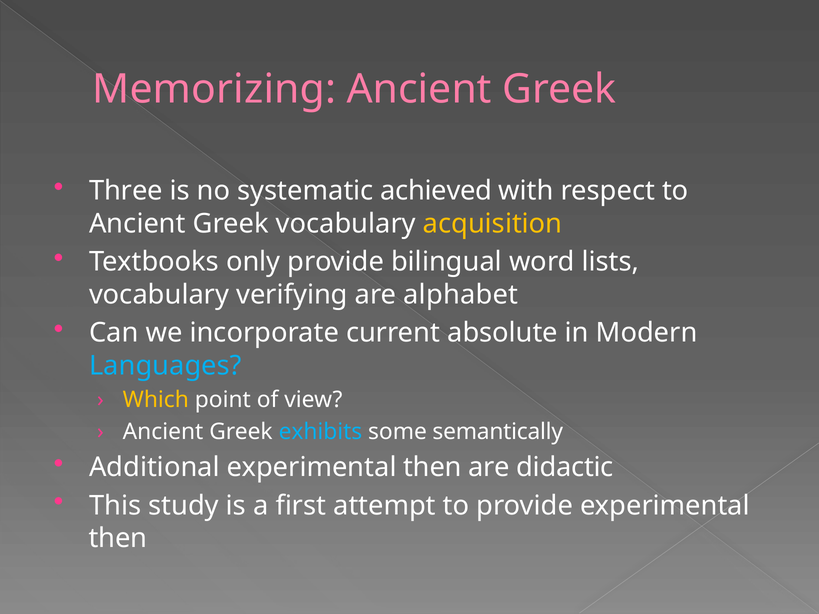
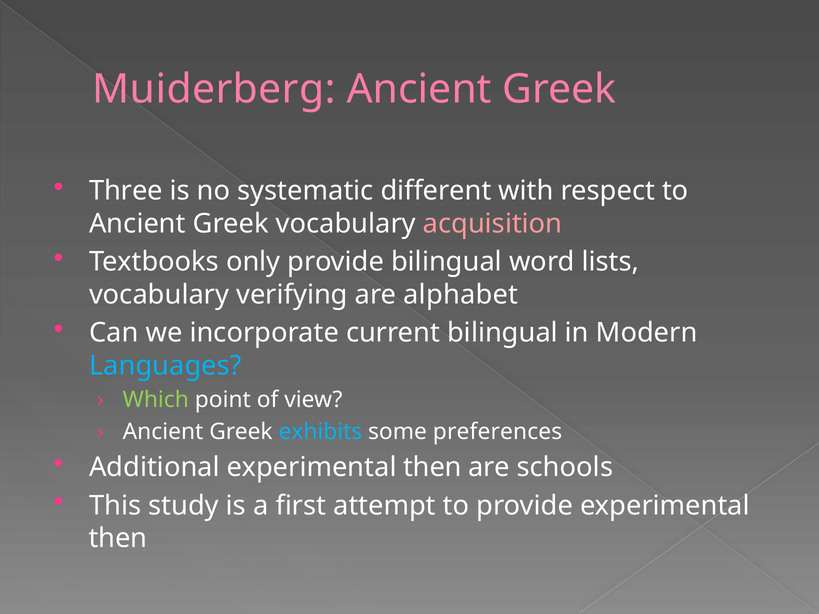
Memorizing: Memorizing -> Muiderberg (214, 89)
achieved: achieved -> different (436, 191)
acquisition colour: yellow -> pink (493, 224)
current absolute: absolute -> bilingual (503, 333)
Which colour: yellow -> light green (156, 400)
semantically: semantically -> preferences (498, 432)
didactic: didactic -> schools (565, 468)
